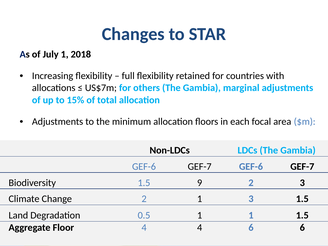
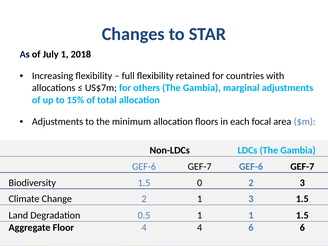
9: 9 -> 0 (200, 183)
